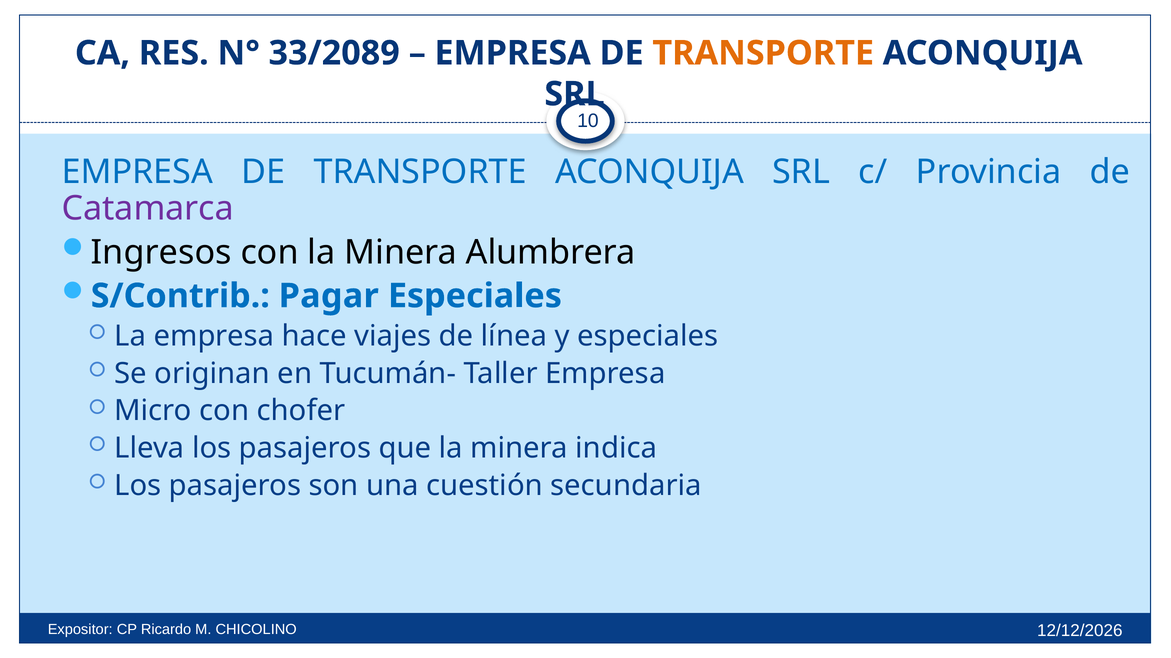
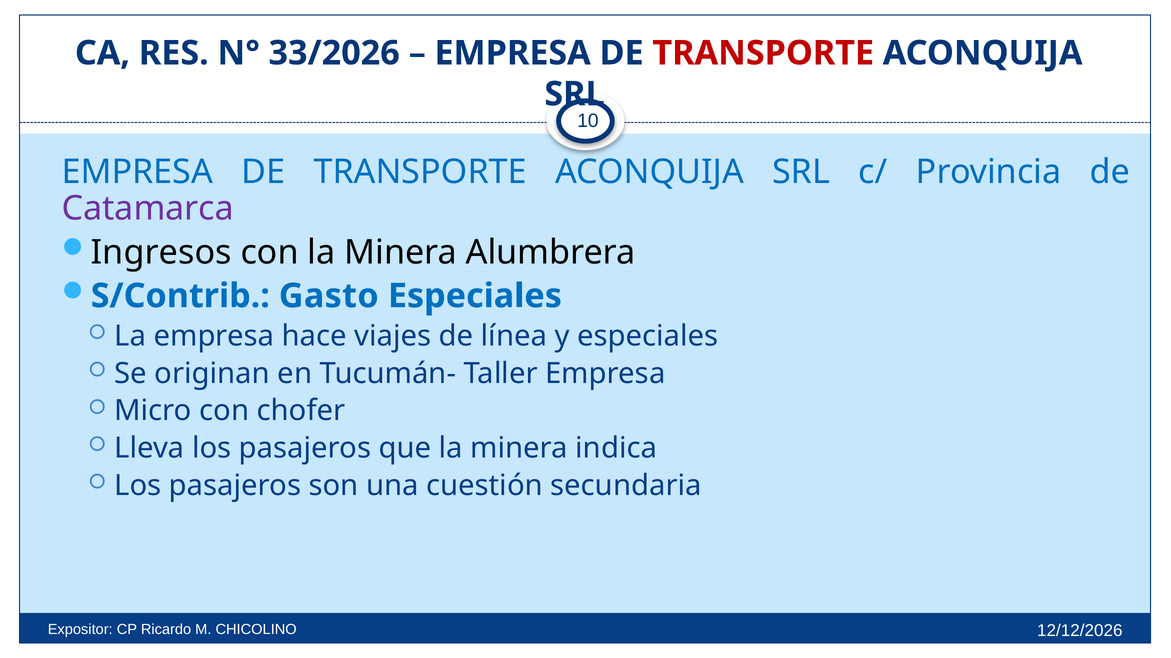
33/2089: 33/2089 -> 33/2026 (334, 53)
TRANSPORTE colour: orange -> red (763, 53)
Pagar: Pagar -> Gasto (329, 296)
